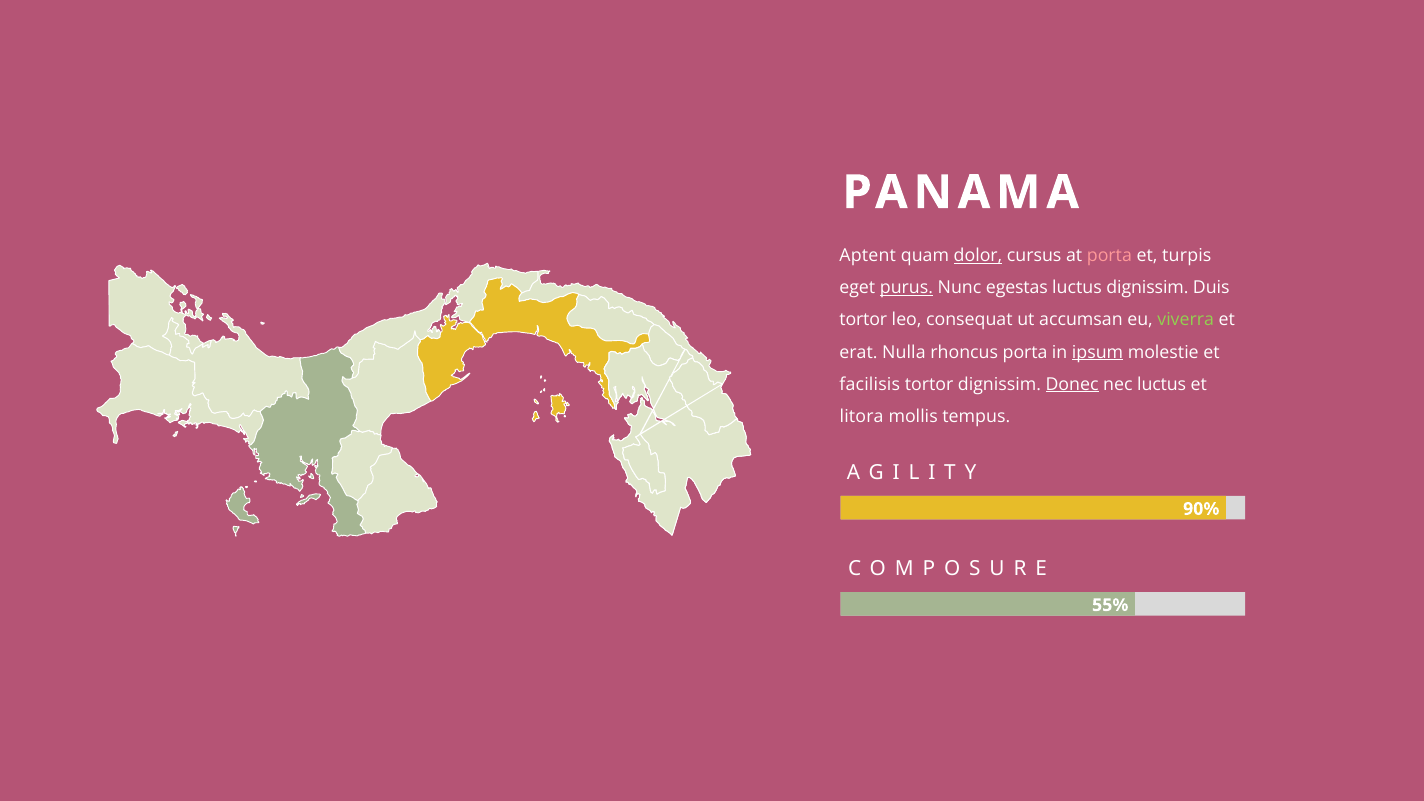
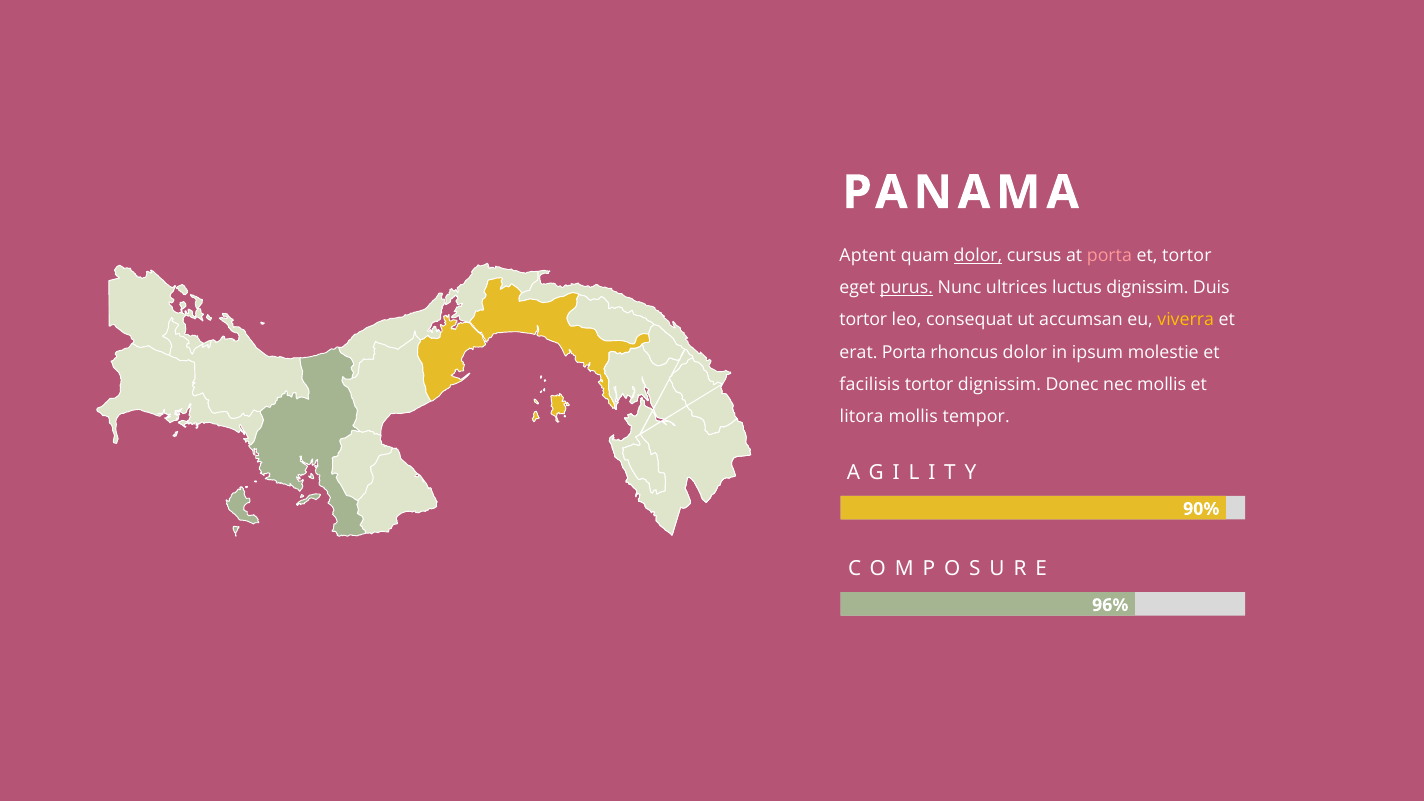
et turpis: turpis -> tortor (1187, 256)
egestas: egestas -> ultrices (1017, 288)
viverra colour: light green -> yellow (1186, 320)
erat Nulla: Nulla -> Porta (904, 352)
rhoncus porta: porta -> dolor (1025, 352)
ipsum underline: present -> none (1098, 352)
Donec underline: present -> none (1072, 384)
nec luctus: luctus -> mollis (1162, 384)
tempus: tempus -> tempor (976, 416)
55%: 55% -> 96% (1110, 605)
